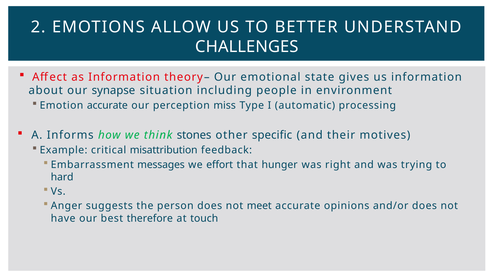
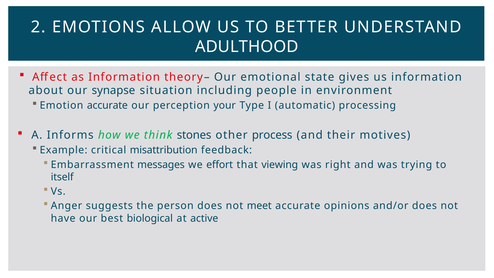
CHALLENGES: CHALLENGES -> ADULTHOOD (247, 47)
miss: miss -> your (225, 105)
specific: specific -> process (272, 135)
hunger: hunger -> viewing (280, 165)
hard: hard -> itself (62, 177)
therefore: therefore -> biological (150, 218)
touch: touch -> active (204, 218)
